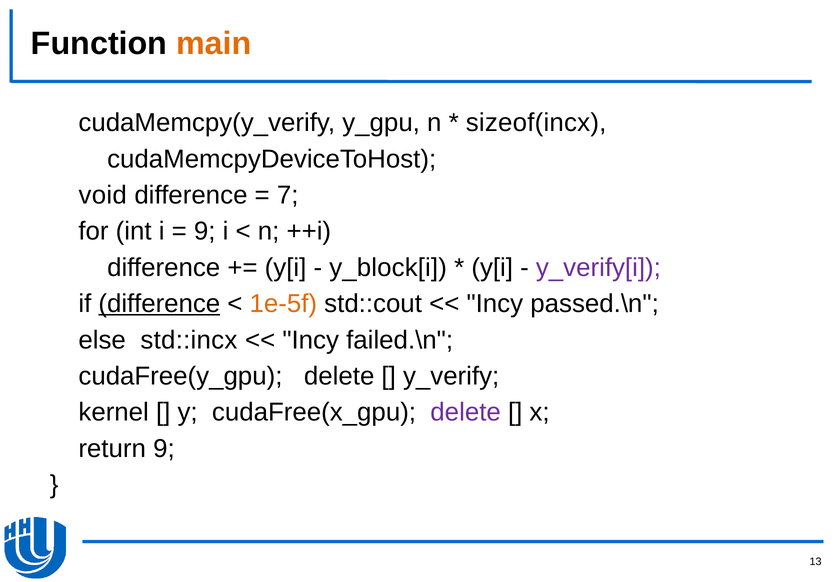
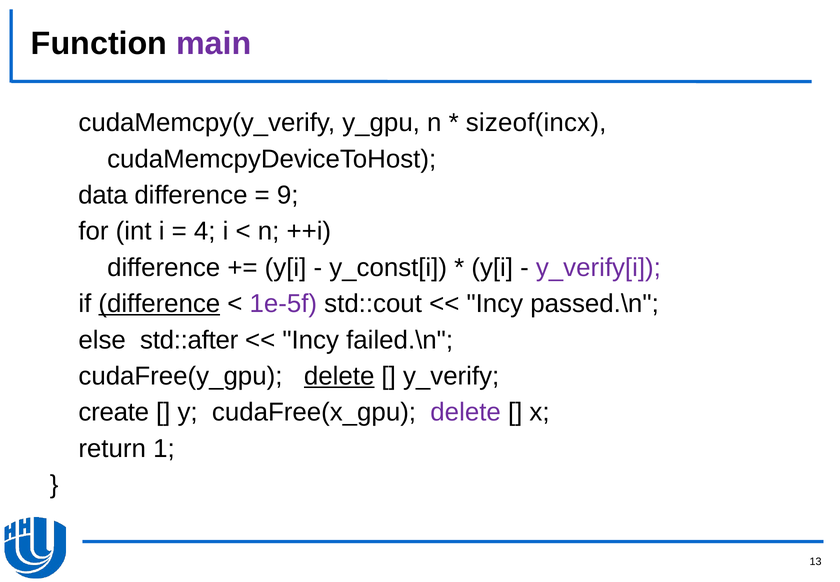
main colour: orange -> purple (214, 44)
void: void -> data (103, 195)
7: 7 -> 9 (288, 195)
9: 9 -> 4 (205, 231)
y_block[i: y_block[i -> y_const[i (388, 268)
1e-5f colour: orange -> purple (283, 304)
std::incx: std::incx -> std::after (189, 340)
delete underline: none -> present (339, 376)
kernel: kernel -> create (114, 412)
return 9: 9 -> 1 (164, 448)
